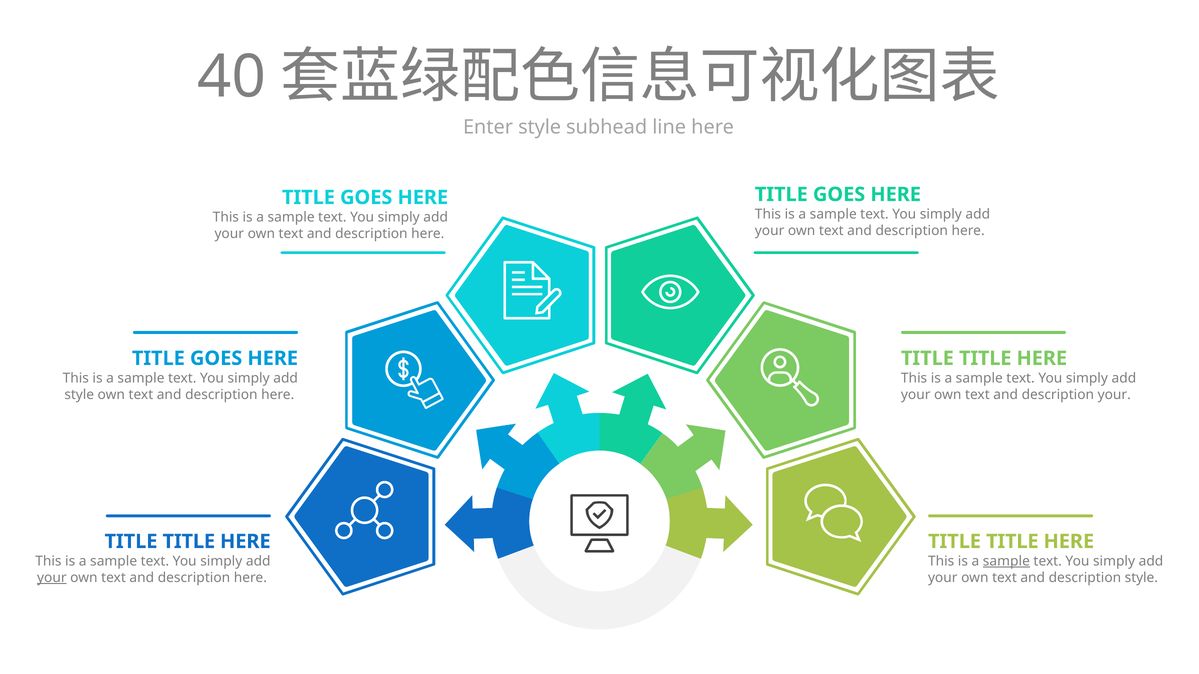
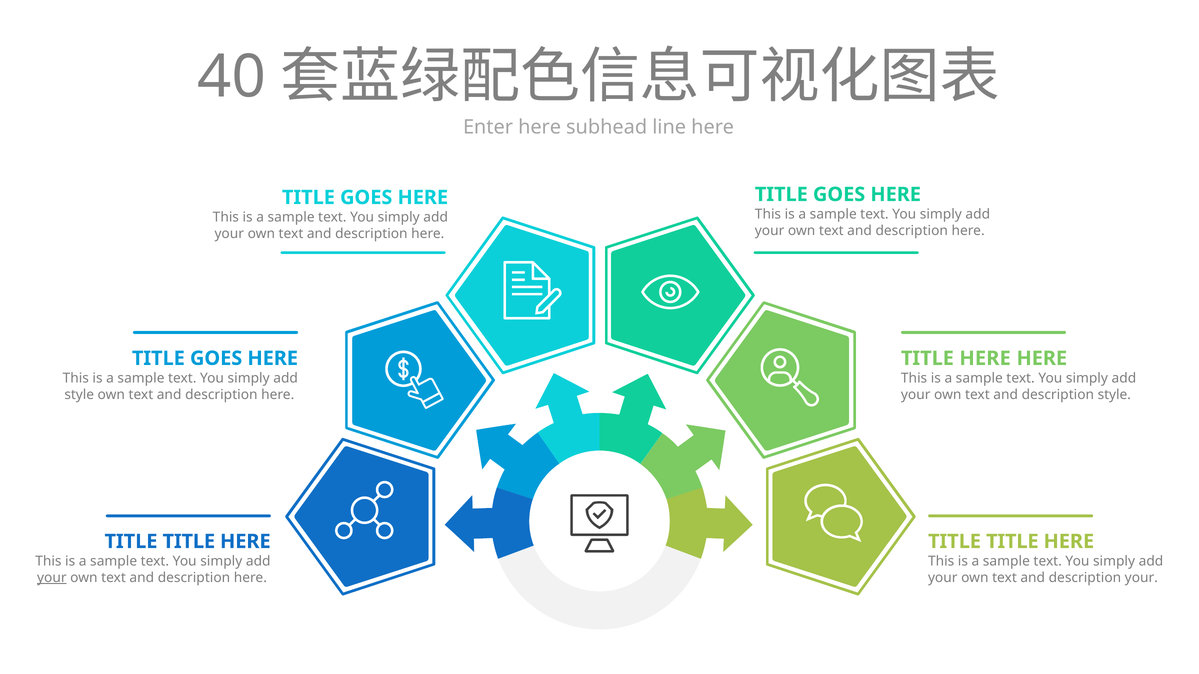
Enter style: style -> here (540, 127)
TITLE: TITLE -> HERE (985, 359)
description your: your -> style (1114, 395)
sample underline: present -> none (1006, 562)
description style: style -> your (1141, 578)
